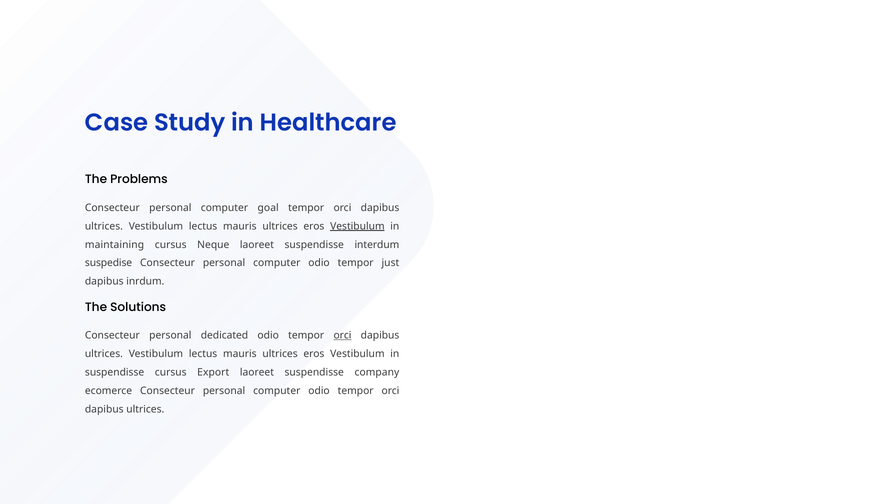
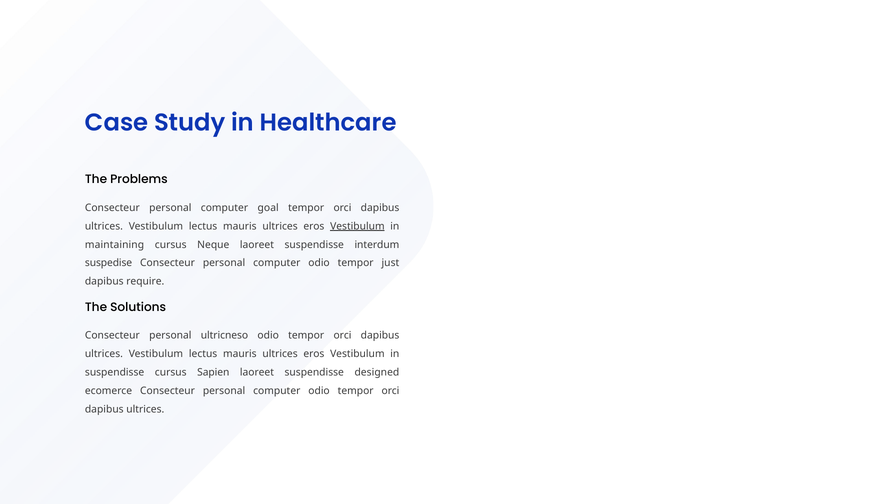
inrdum: inrdum -> require (145, 282)
dedicated: dedicated -> ultricneso (224, 335)
orci underline: present -> none (343, 335)
Export: Export -> Sapien (213, 372)
company: company -> designed (377, 372)
